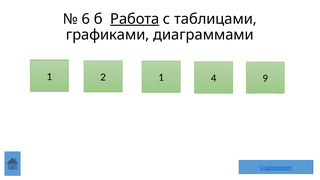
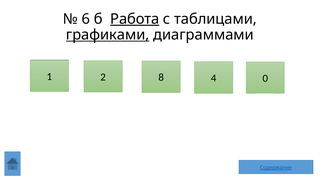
графиками underline: none -> present (108, 35)
2 1: 1 -> 8 (161, 77)
9: 9 -> 0 (265, 78)
